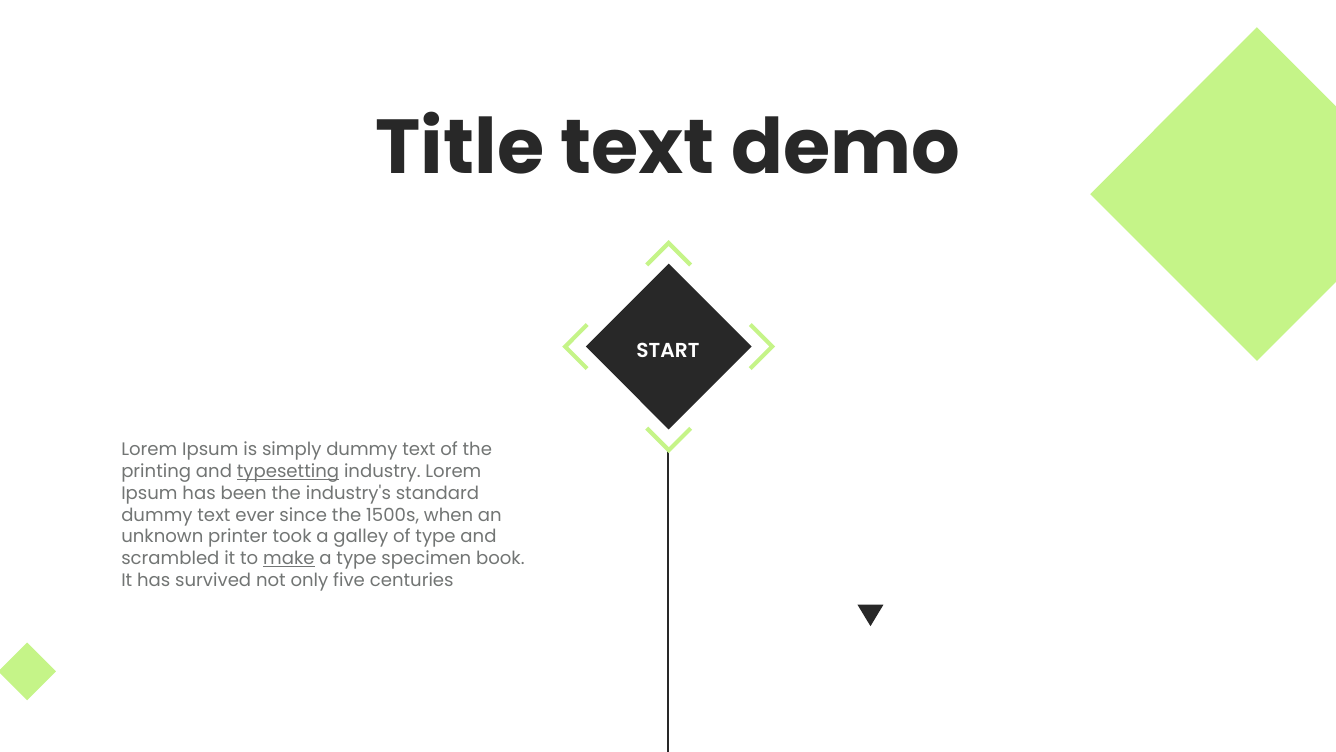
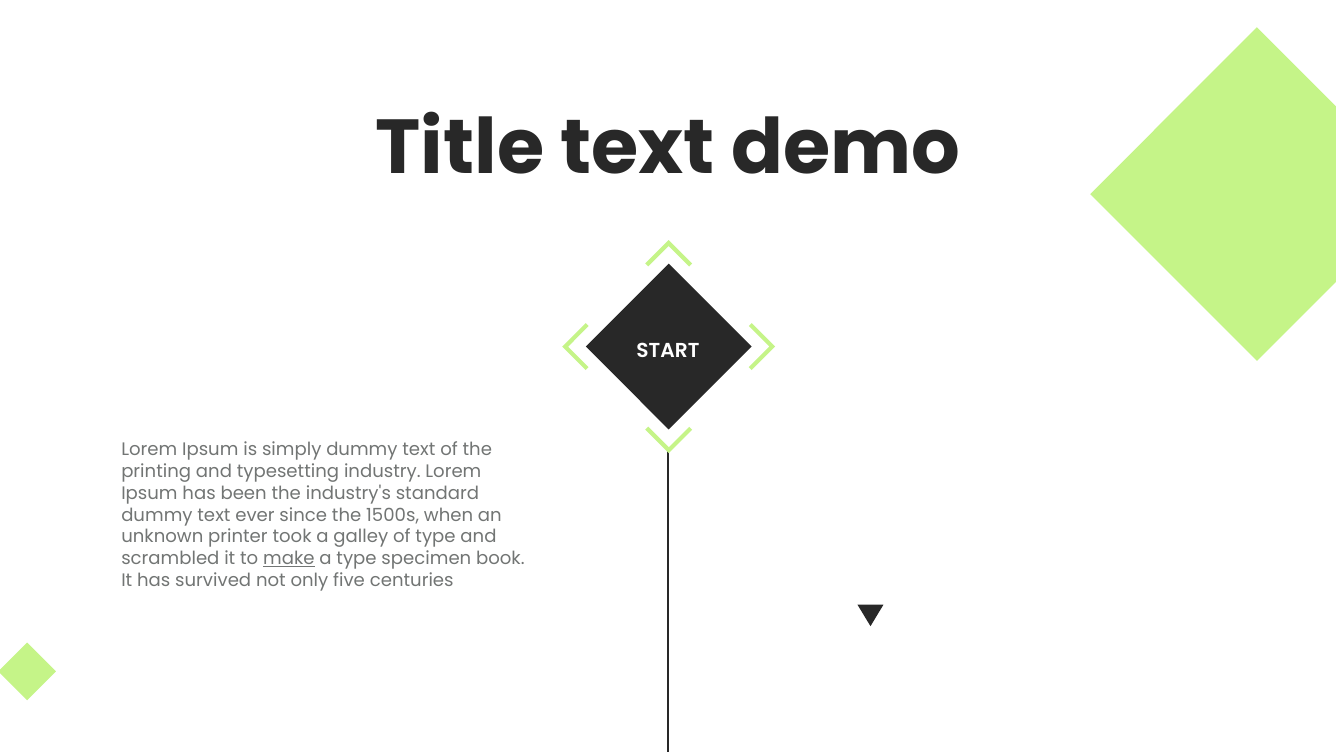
typesetting underline: present -> none (288, 471)
